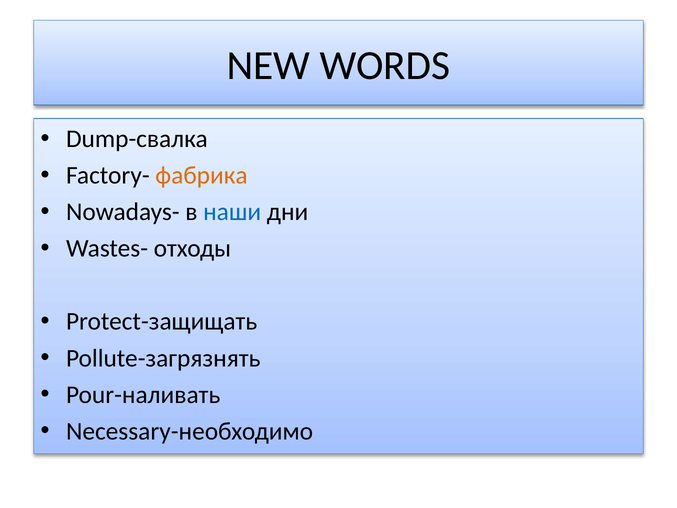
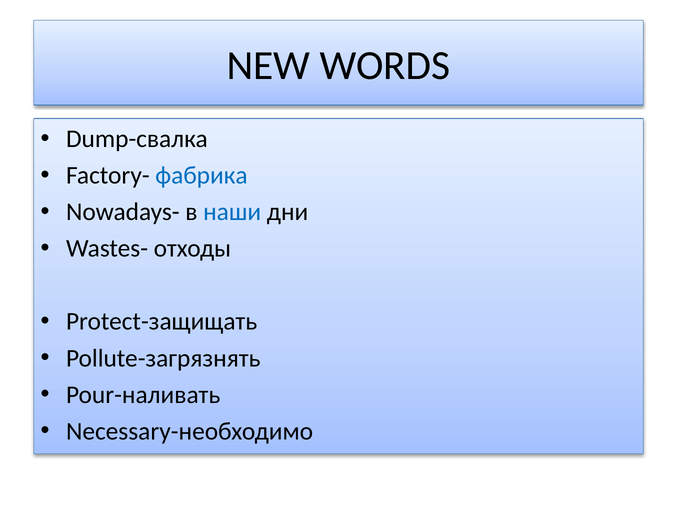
фабрика colour: orange -> blue (201, 175)
